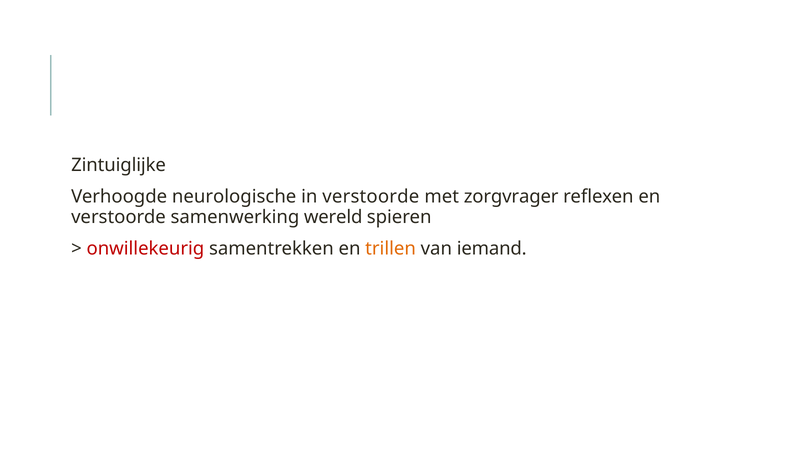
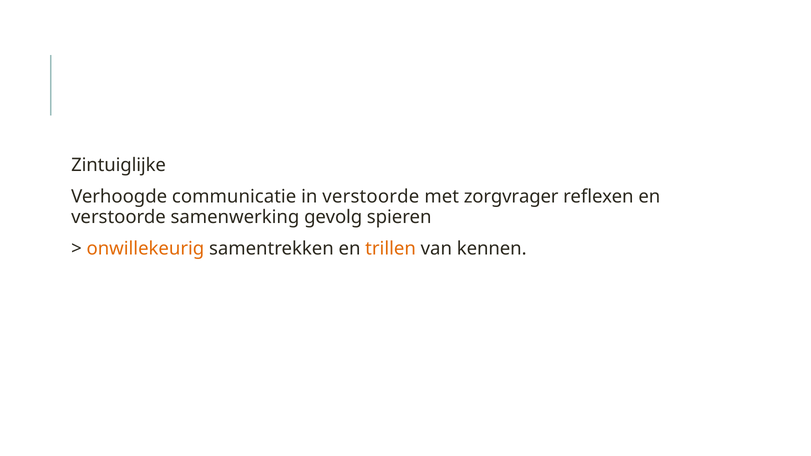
neurologische: neurologische -> communicatie (234, 197)
wereld: wereld -> gevolg (333, 217)
onwillekeurig colour: red -> orange (145, 249)
iemand: iemand -> kennen (492, 249)
